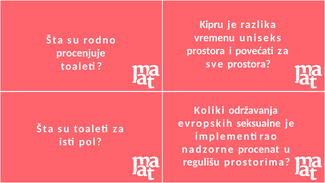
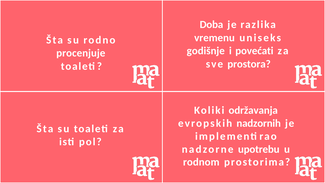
Kipru: Kipru -> Doba (211, 25)
prostora: prostora -> godišnje (206, 51)
seksualne: seksualne -> nadzornih (259, 123)
procenat: procenat -> upotrebu (259, 149)
regulišu: regulišu -> rodnom (201, 162)
